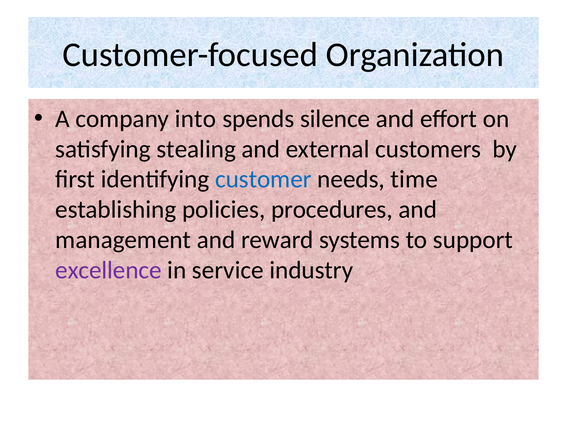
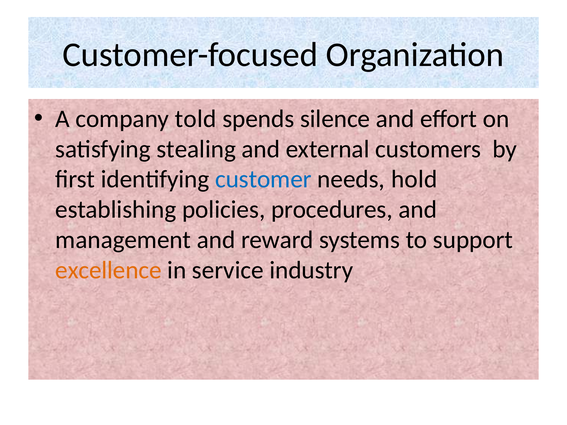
into: into -> told (196, 119)
time: time -> hold (414, 179)
excellence colour: purple -> orange (108, 270)
